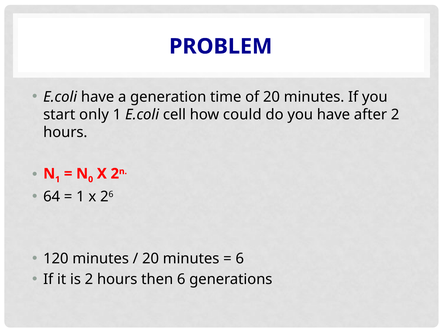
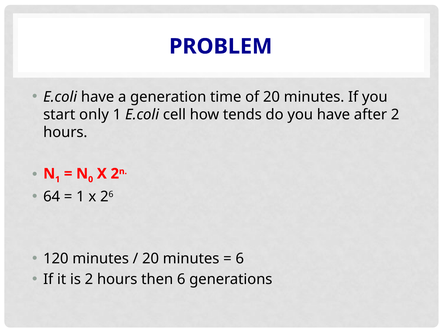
could: could -> tends (242, 115)
